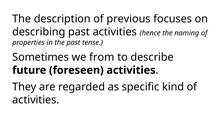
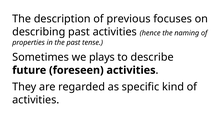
from: from -> plays (102, 57)
